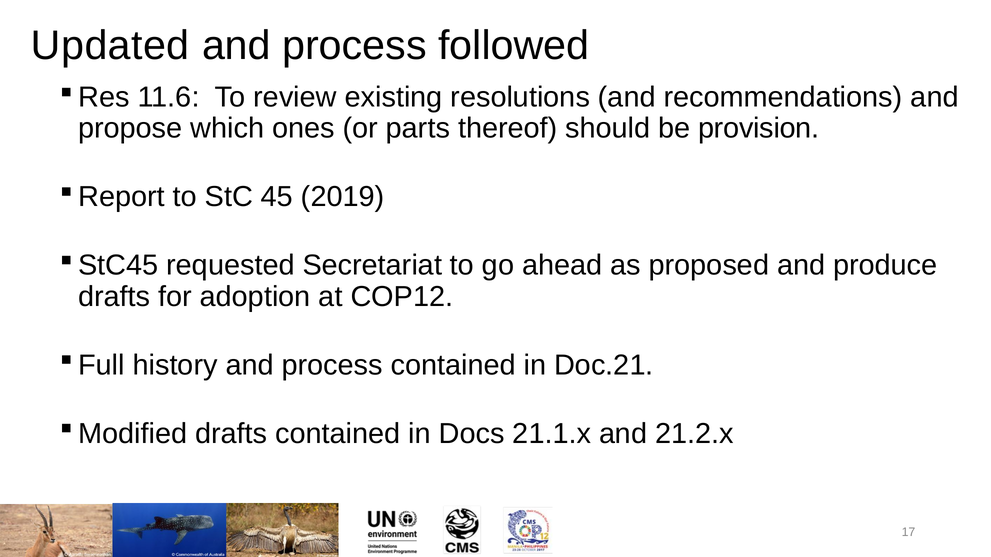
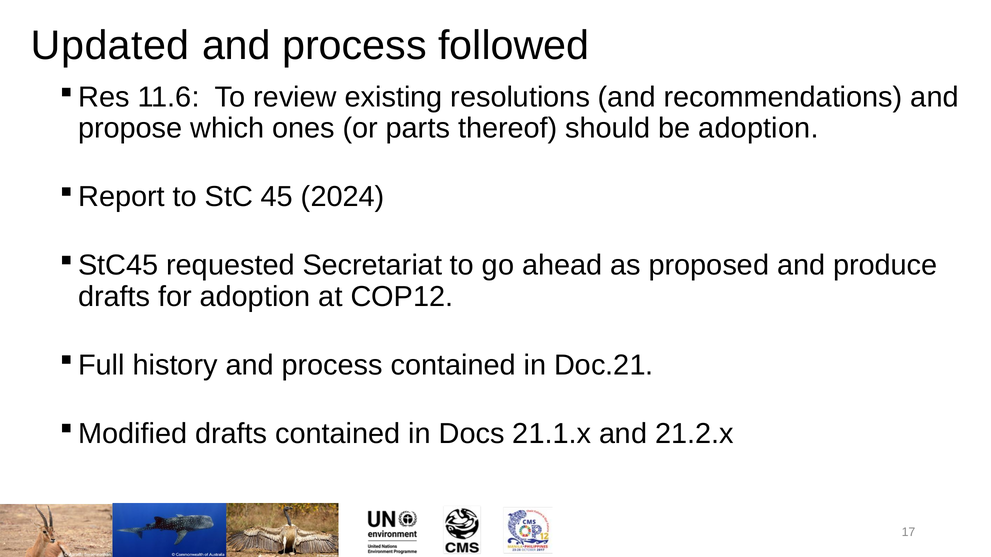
be provision: provision -> adoption (758, 129)
2019: 2019 -> 2024 (343, 197)
